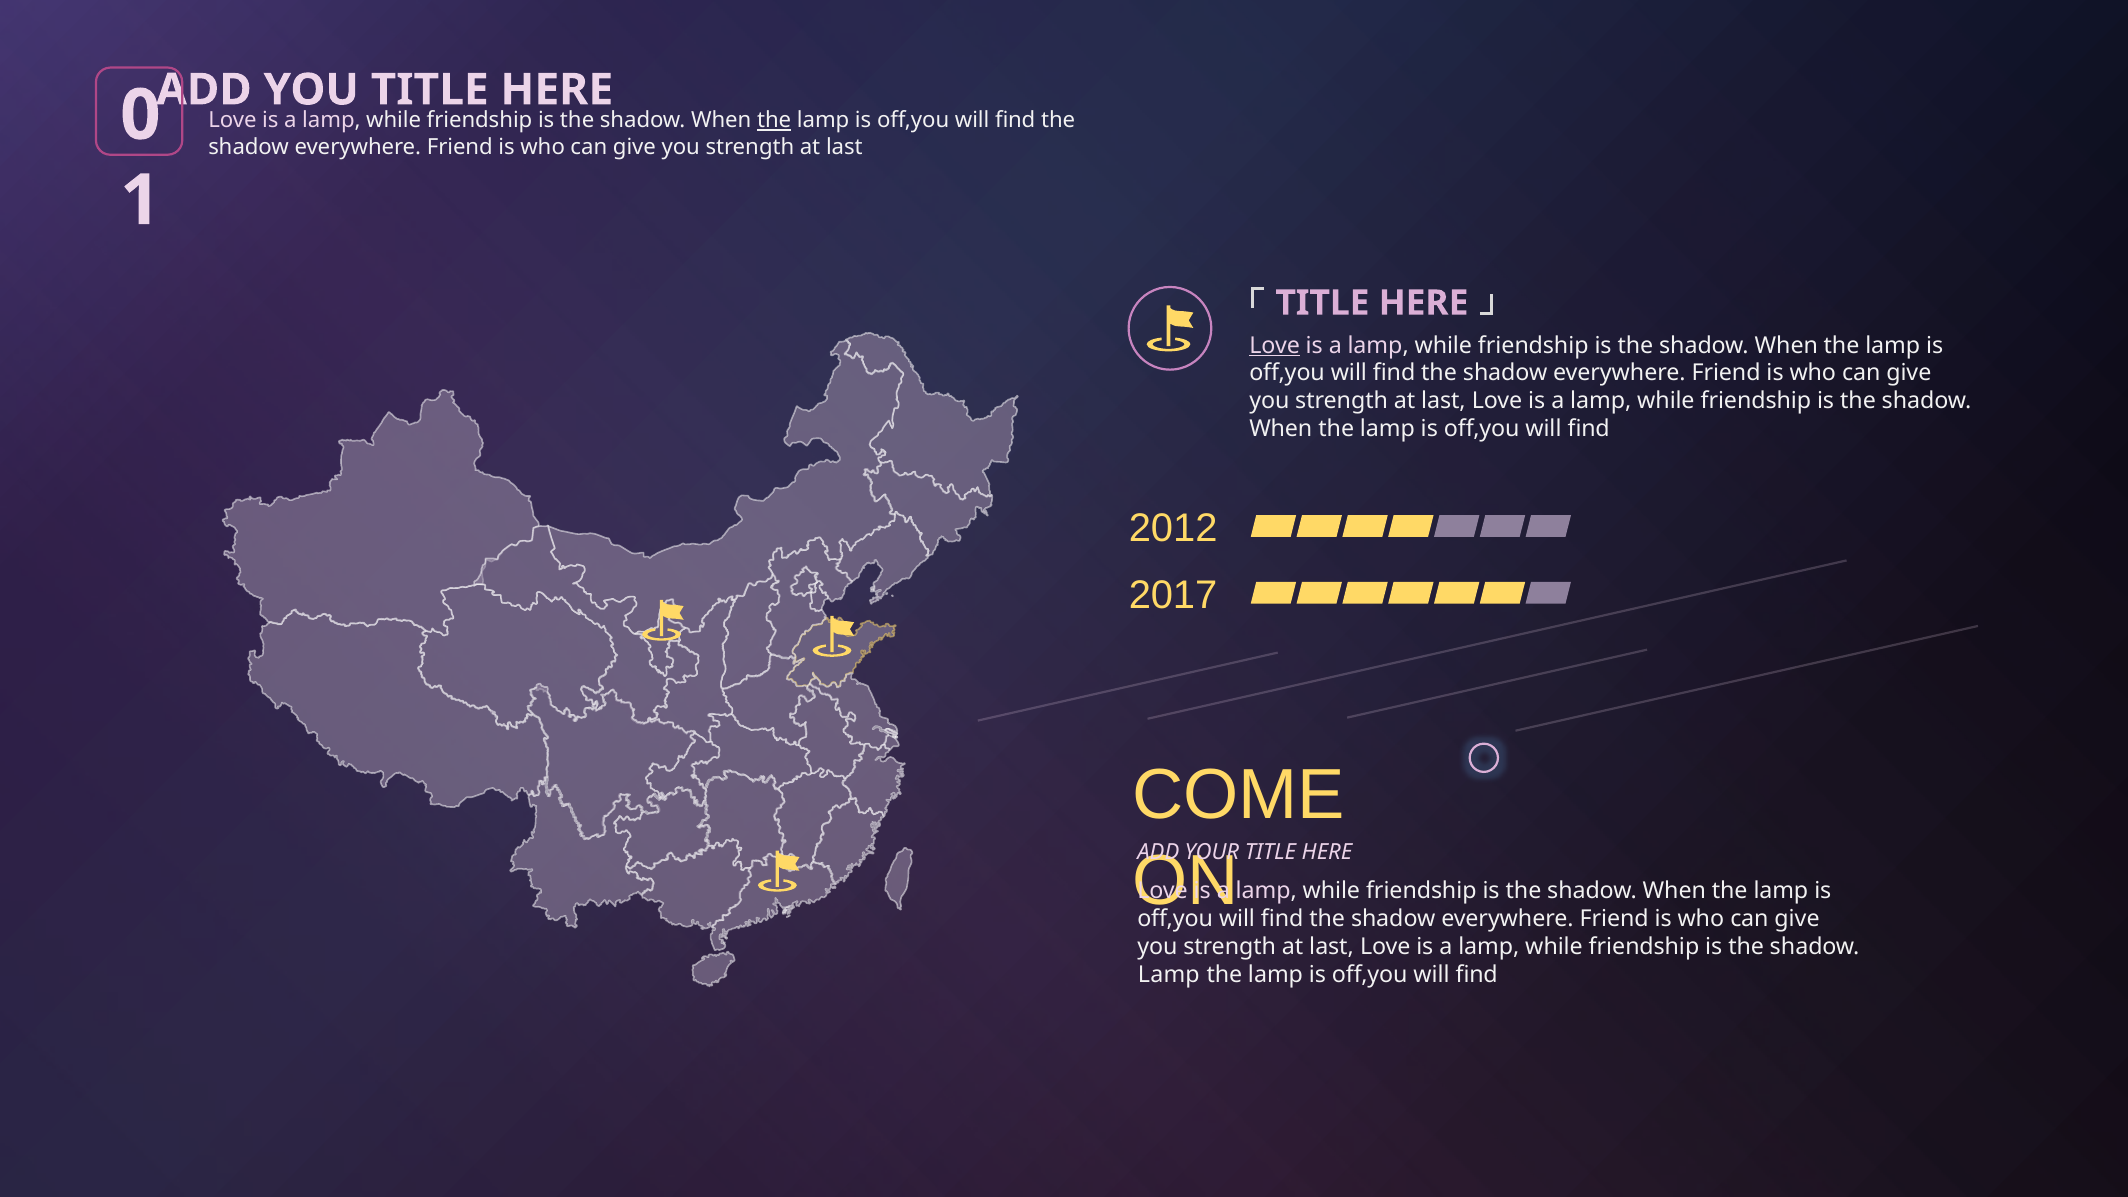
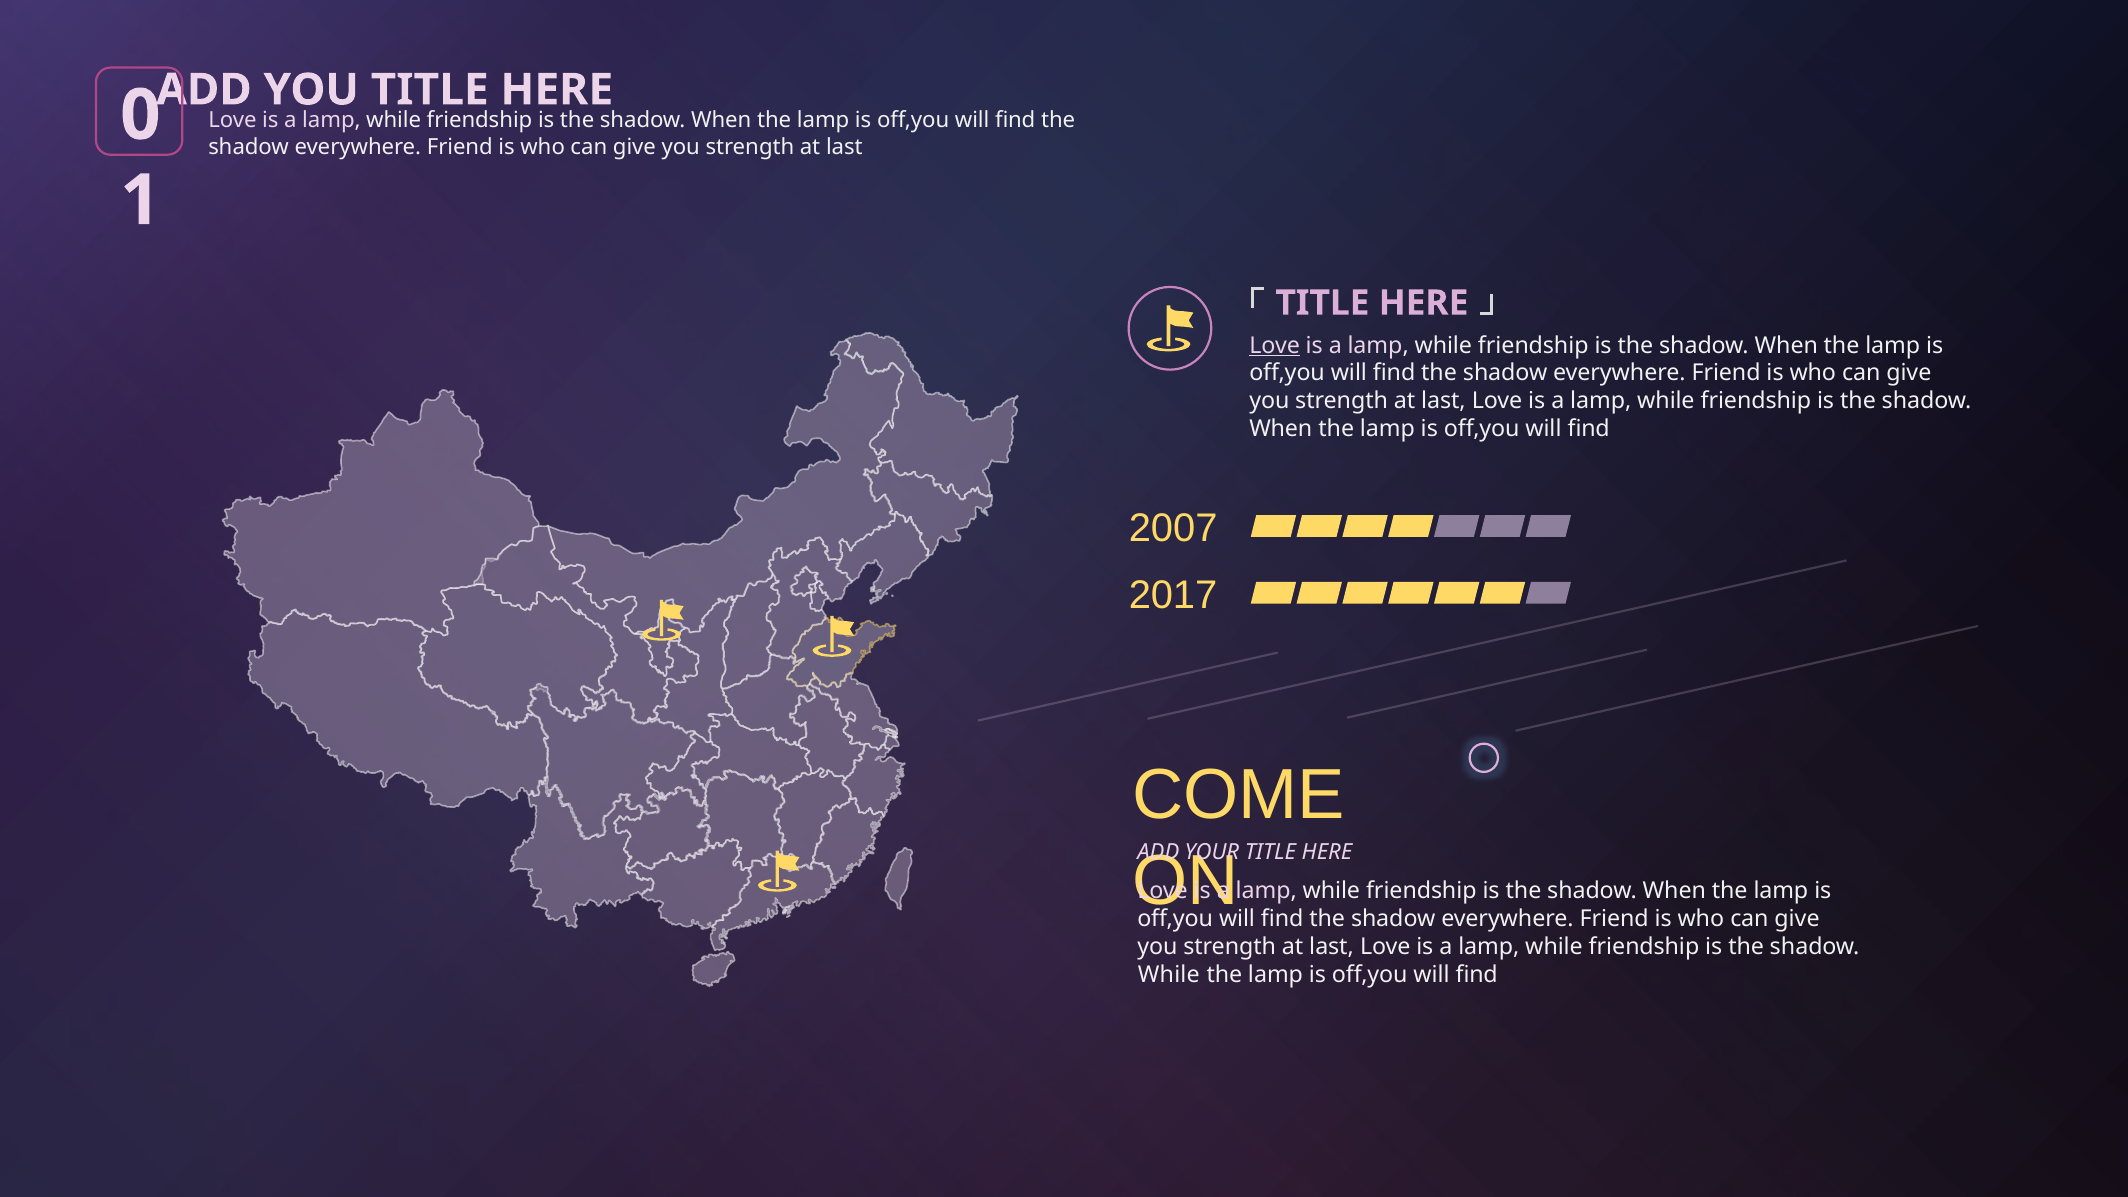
the underline: present -> none (774, 121)
2012: 2012 -> 2007 (1173, 528)
Lamp: Lamp -> While (1169, 975)
